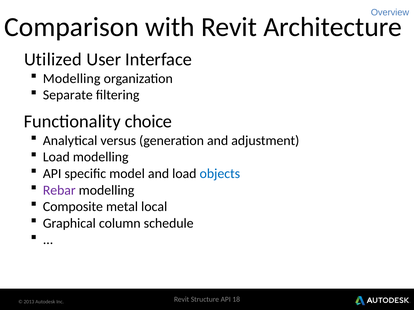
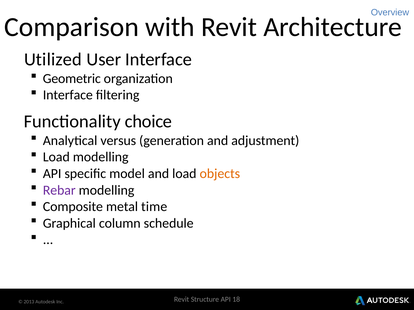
Modelling: Modelling -> Geometric (72, 79)
Separate: Separate -> Interface (68, 95)
objects colour: blue -> orange (220, 174)
local: local -> time (154, 207)
